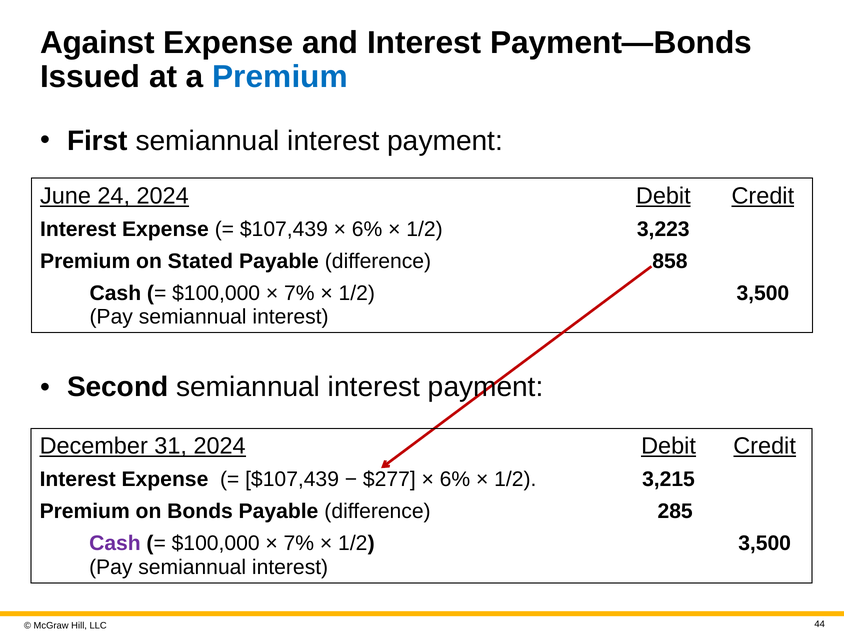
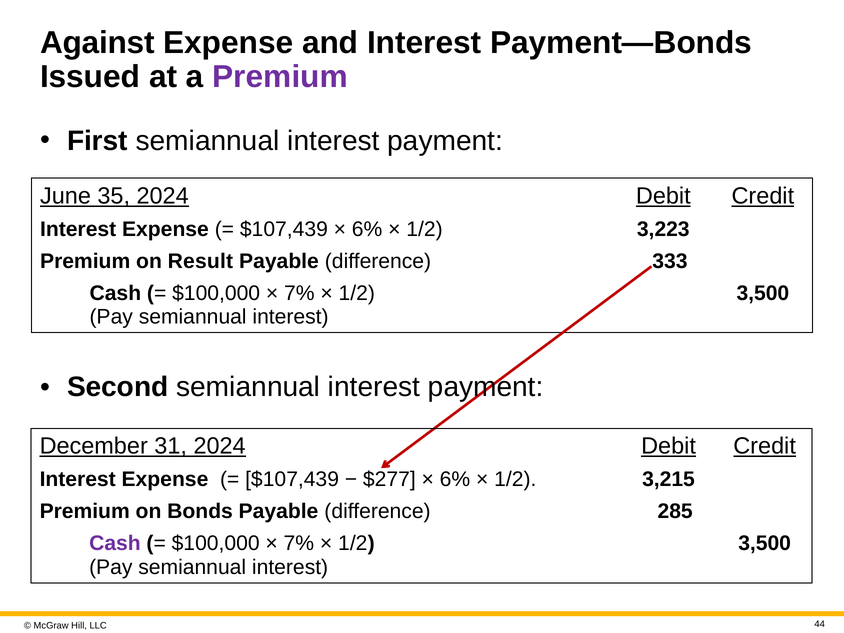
Premium colour: blue -> purple (280, 77)
24: 24 -> 35 (114, 196)
Stated: Stated -> Result (200, 261)
858: 858 -> 333 (670, 261)
